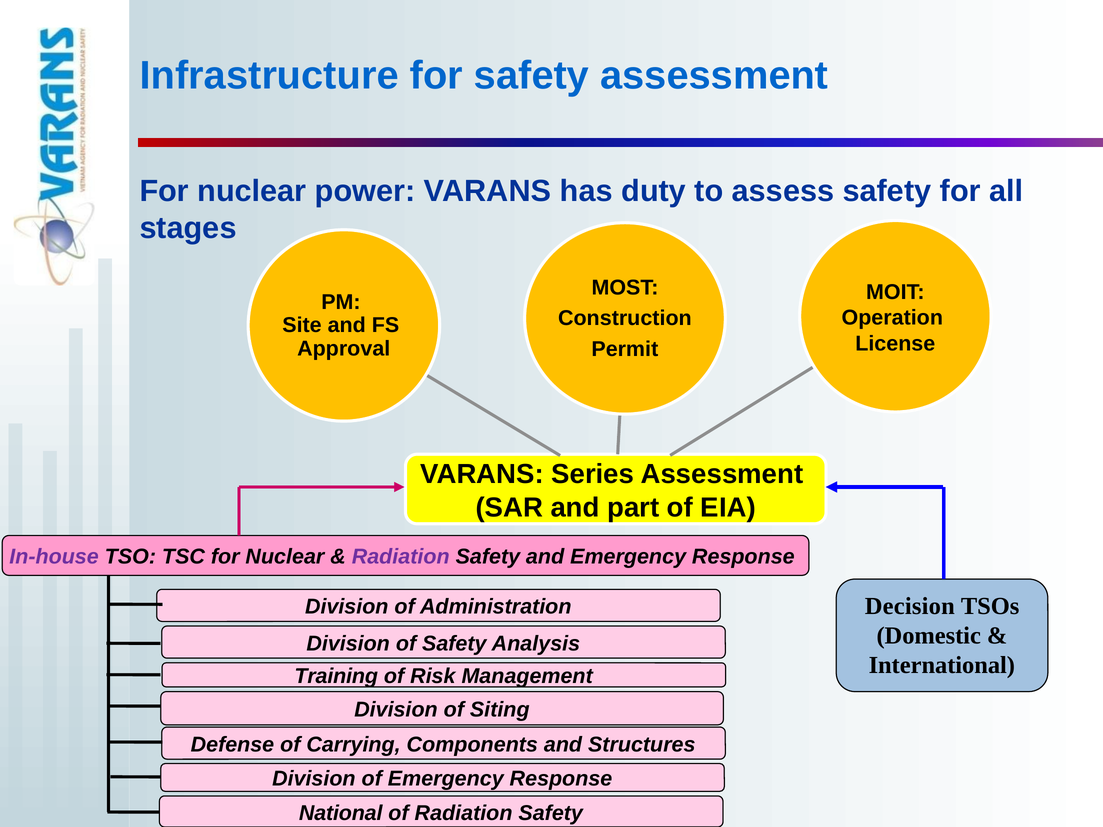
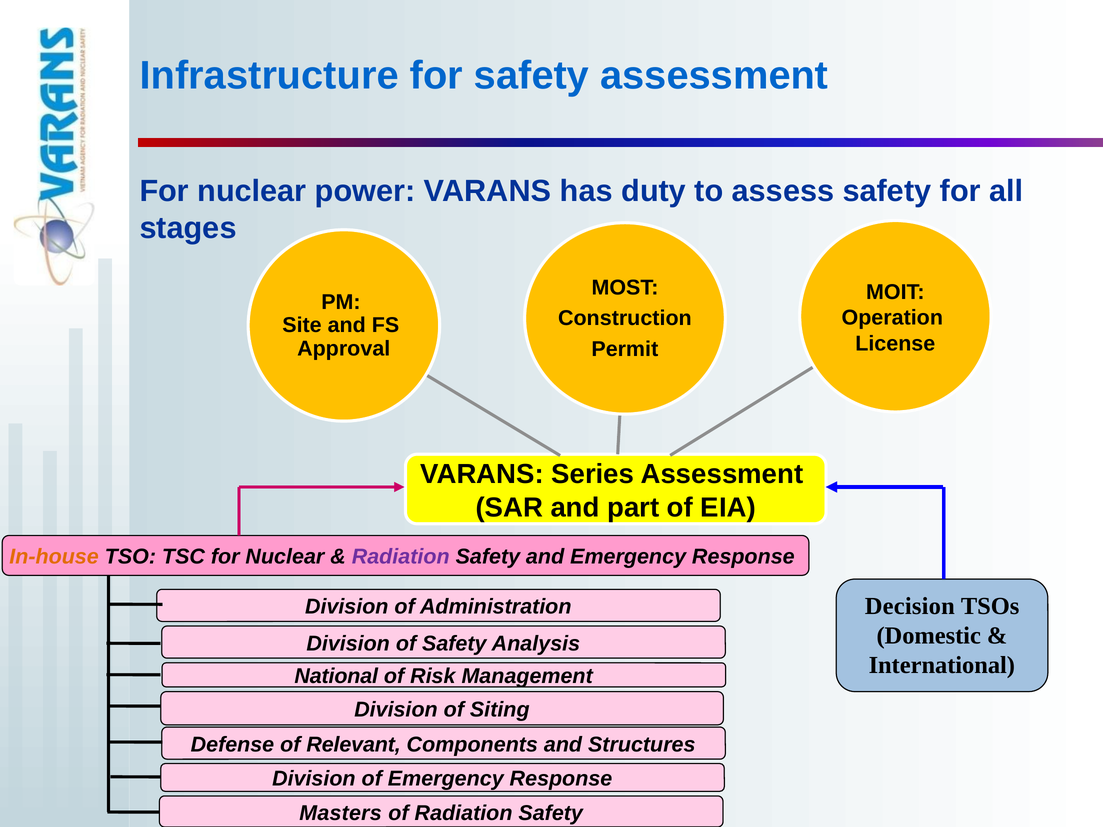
In-house colour: purple -> orange (54, 557)
Training: Training -> National (336, 677)
Carrying: Carrying -> Relevant (354, 745)
National: National -> Masters (341, 813)
